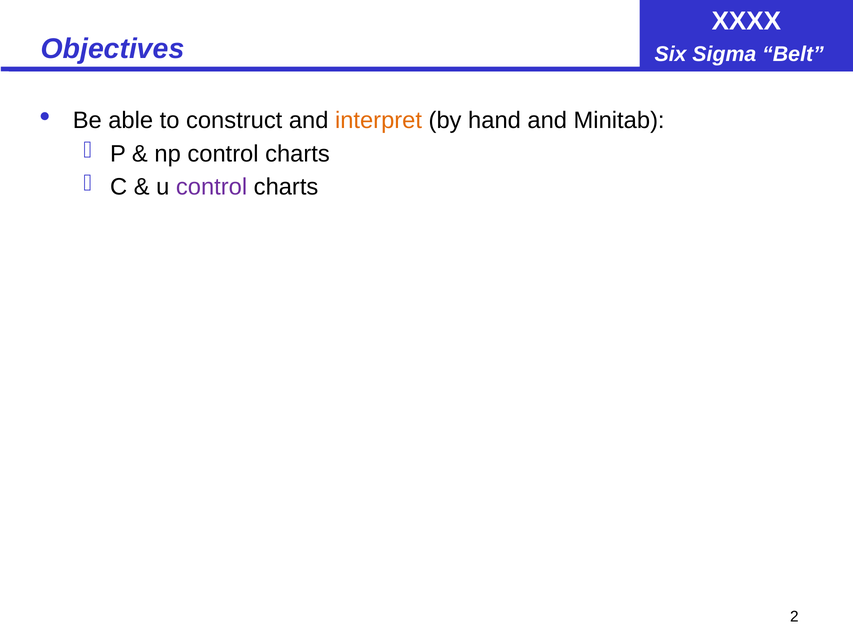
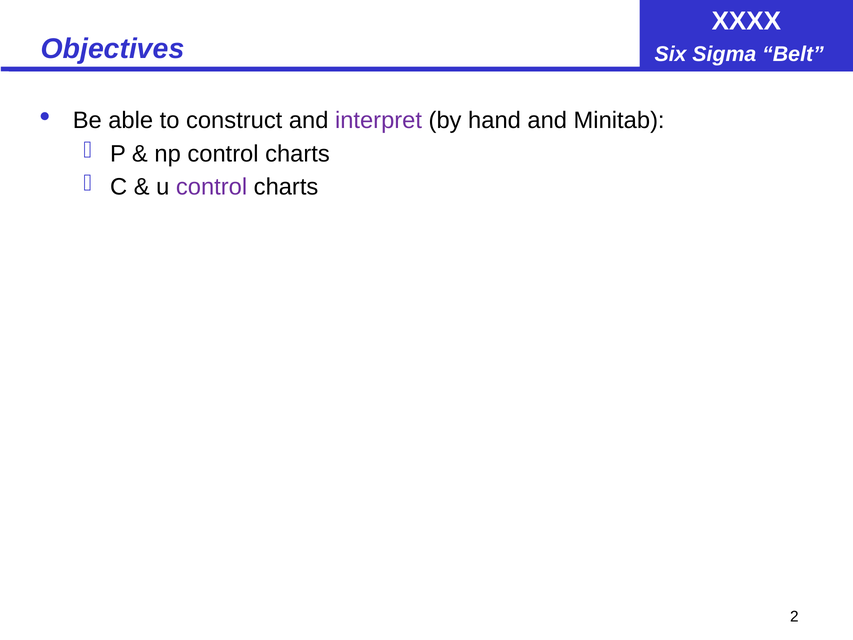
interpret colour: orange -> purple (379, 121)
